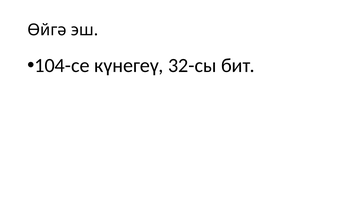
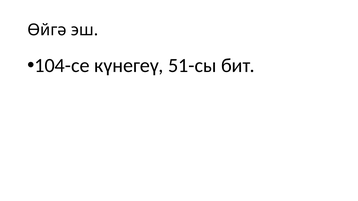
32-сы: 32-сы -> 51-сы (192, 66)
